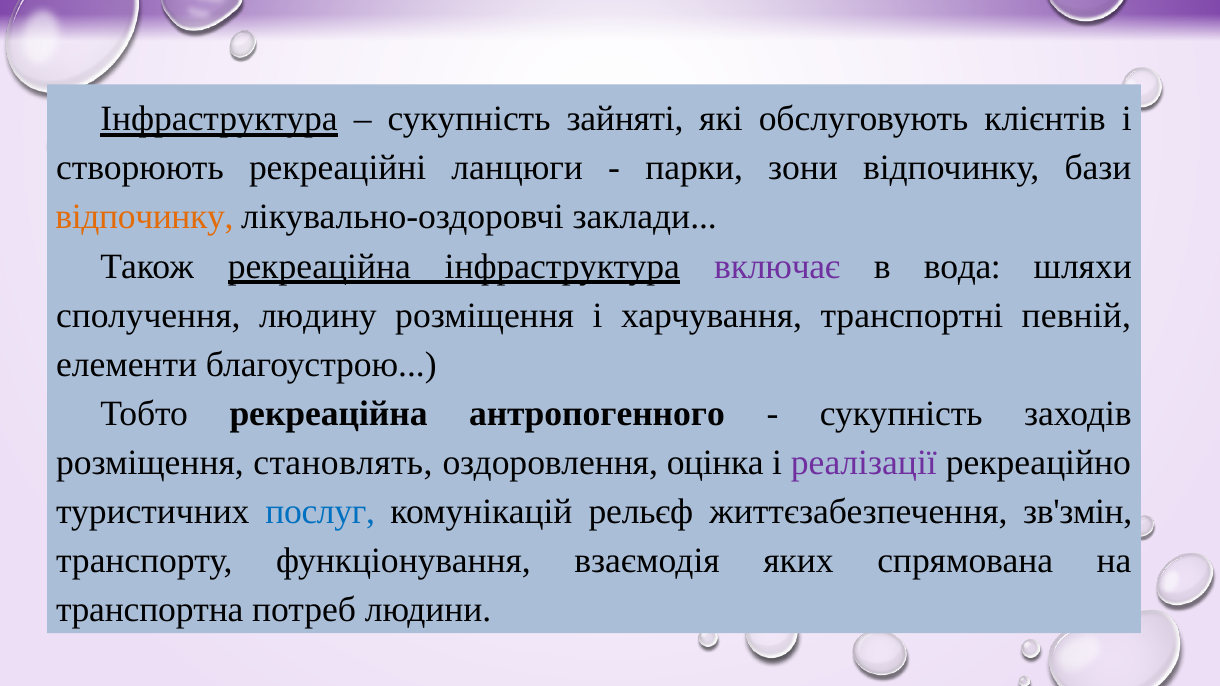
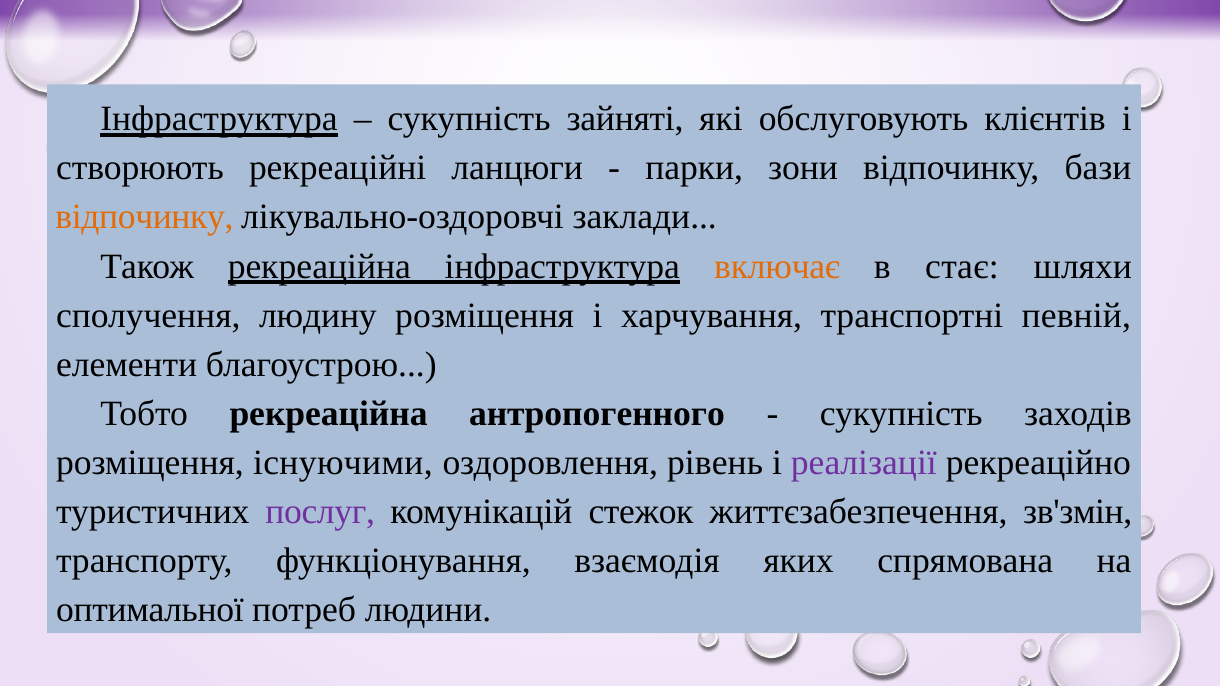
включає colour: purple -> orange (777, 266)
вода: вода -> стає (962, 266)
становлять: становлять -> існуючими (343, 463)
оцінка: оцінка -> рівень (715, 463)
послуг colour: blue -> purple (320, 512)
рельєф: рельєф -> стежок (641, 512)
транспортна: транспортна -> оптимальної (150, 610)
